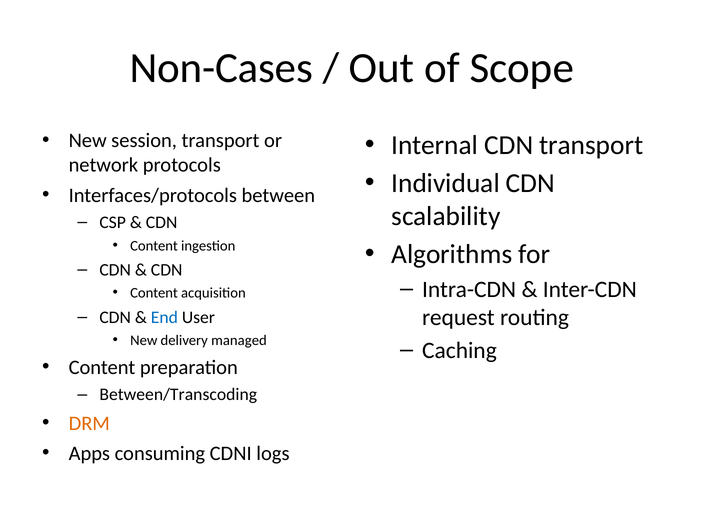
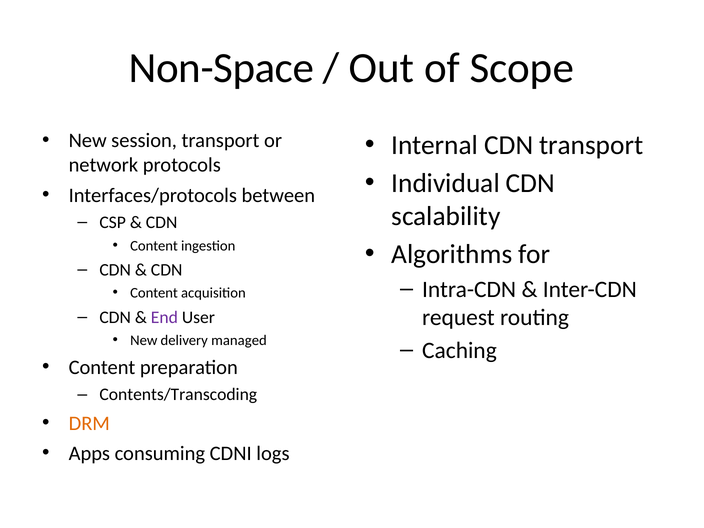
Non-Cases: Non-Cases -> Non-Space (221, 68)
End colour: blue -> purple (164, 317)
Between/Transcoding: Between/Transcoding -> Contents/Transcoding (178, 395)
